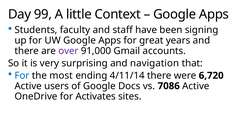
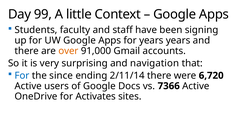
for great: great -> years (151, 40)
over colour: purple -> orange (68, 51)
most: most -> since (61, 76)
4/11/14: 4/11/14 -> 2/11/14 (127, 76)
7086: 7086 -> 7366 (169, 86)
